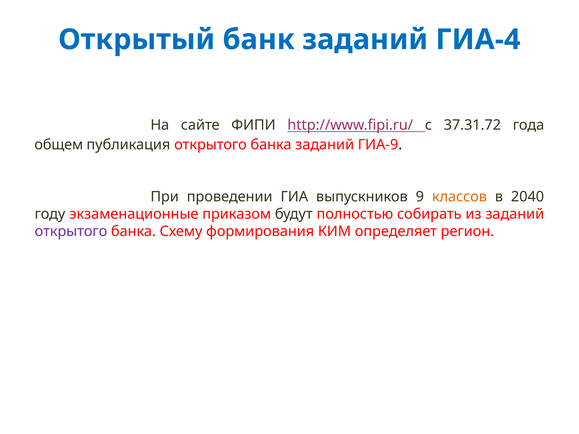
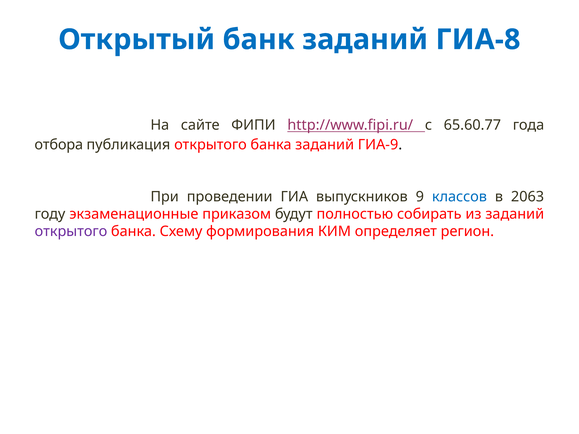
ГИА-4: ГИА-4 -> ГИА-8 (478, 40)
37.31.72: 37.31.72 -> 65.60.77 (472, 125)
общем: общем -> отбора (59, 145)
классов colour: orange -> blue (459, 197)
2040: 2040 -> 2063 (528, 197)
